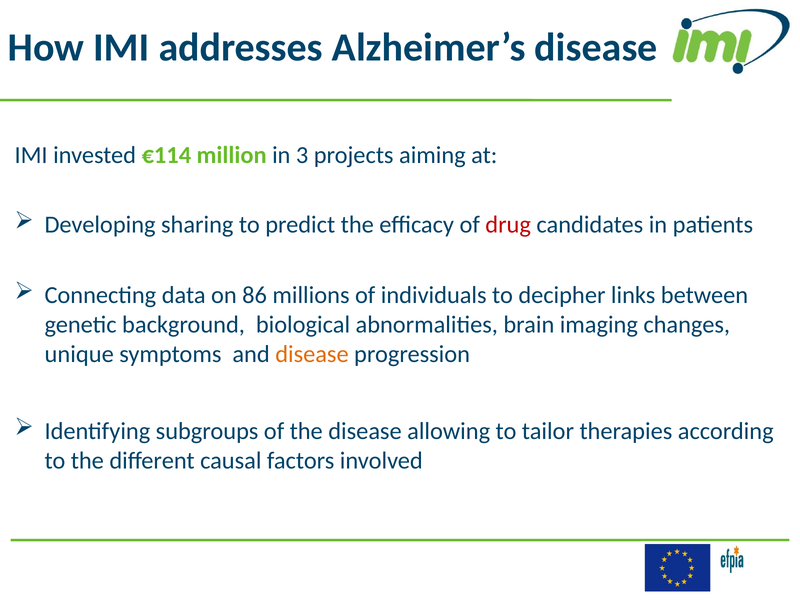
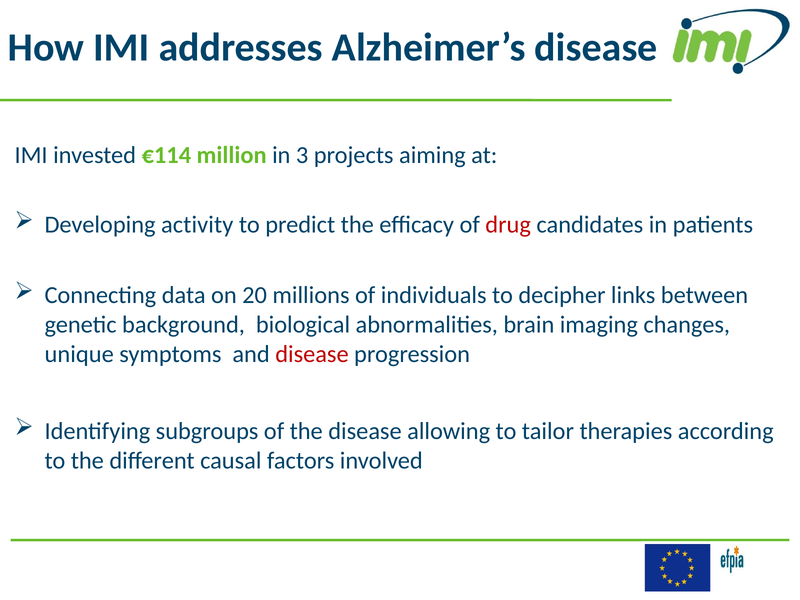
sharing: sharing -> activity (197, 225)
86: 86 -> 20 (255, 295)
disease colour: orange -> red (312, 354)
